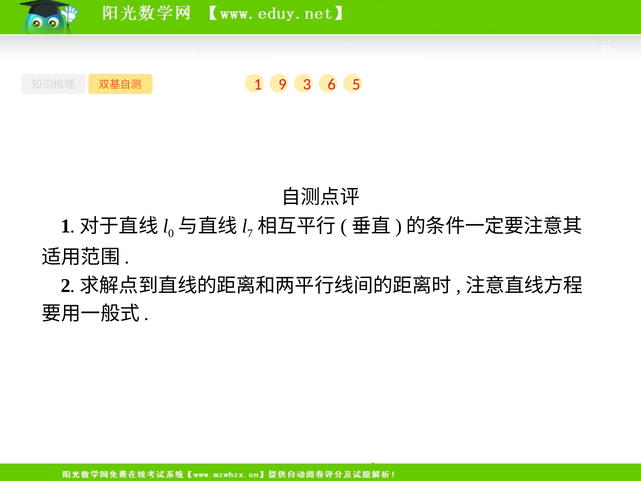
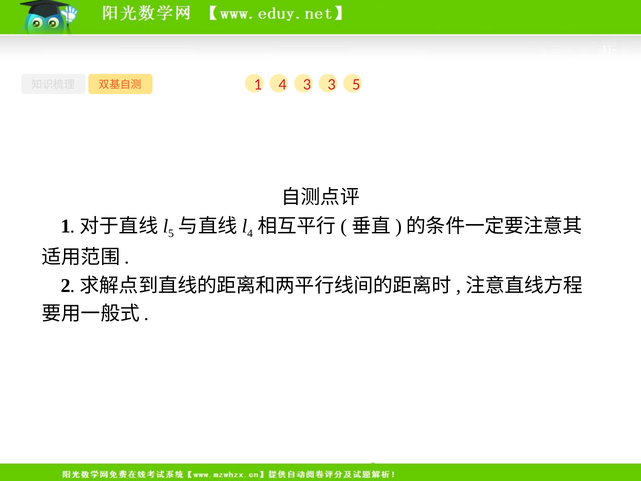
9: 9 -> 4 (282, 84)
3 6: 6 -> 3 (332, 84)
0: 0 -> 5 (171, 234)
7: 7 -> 4 (250, 234)
